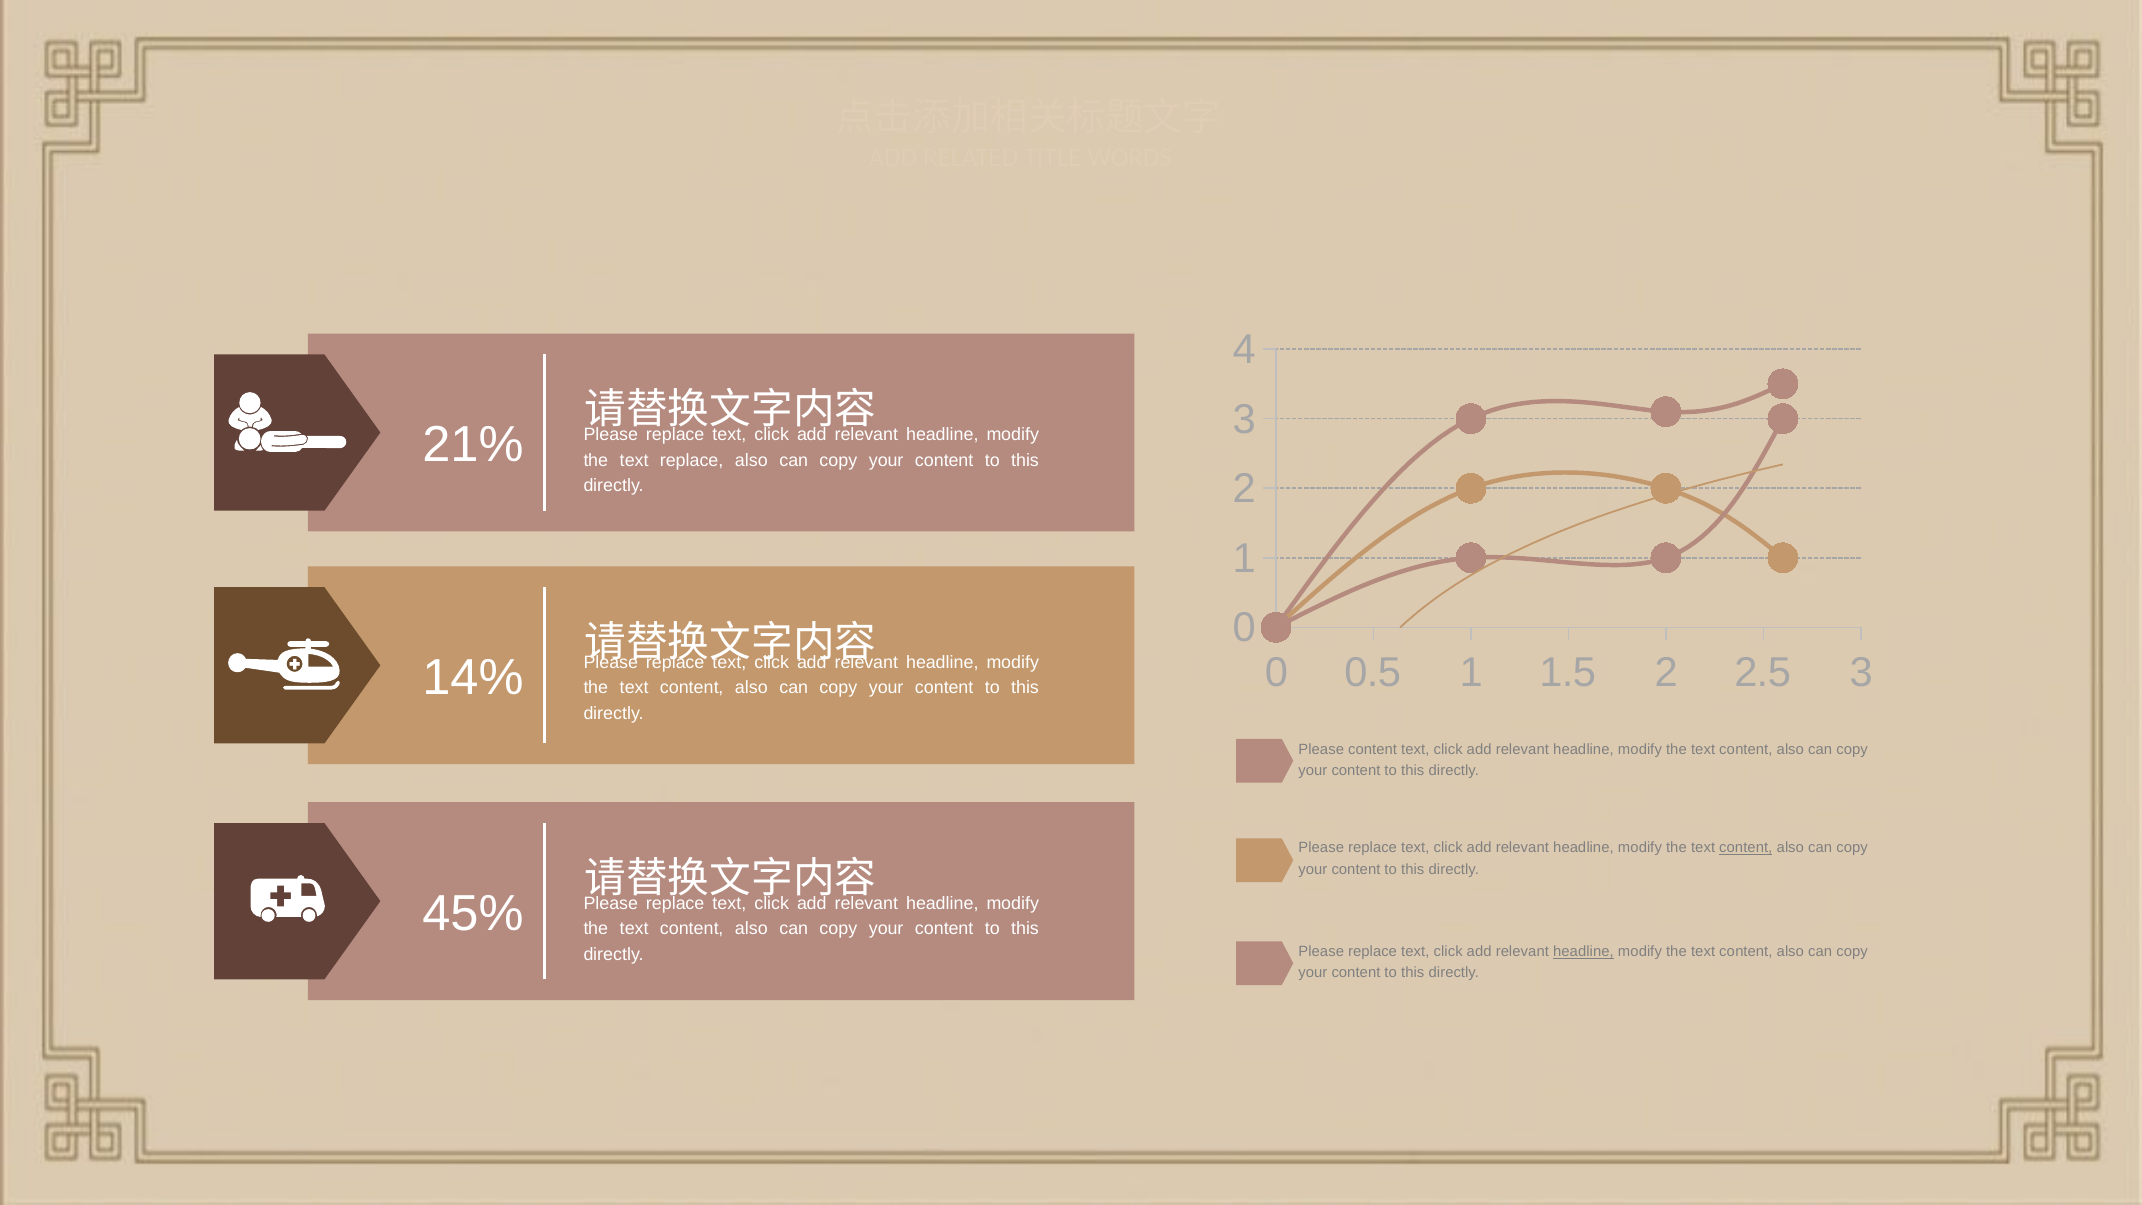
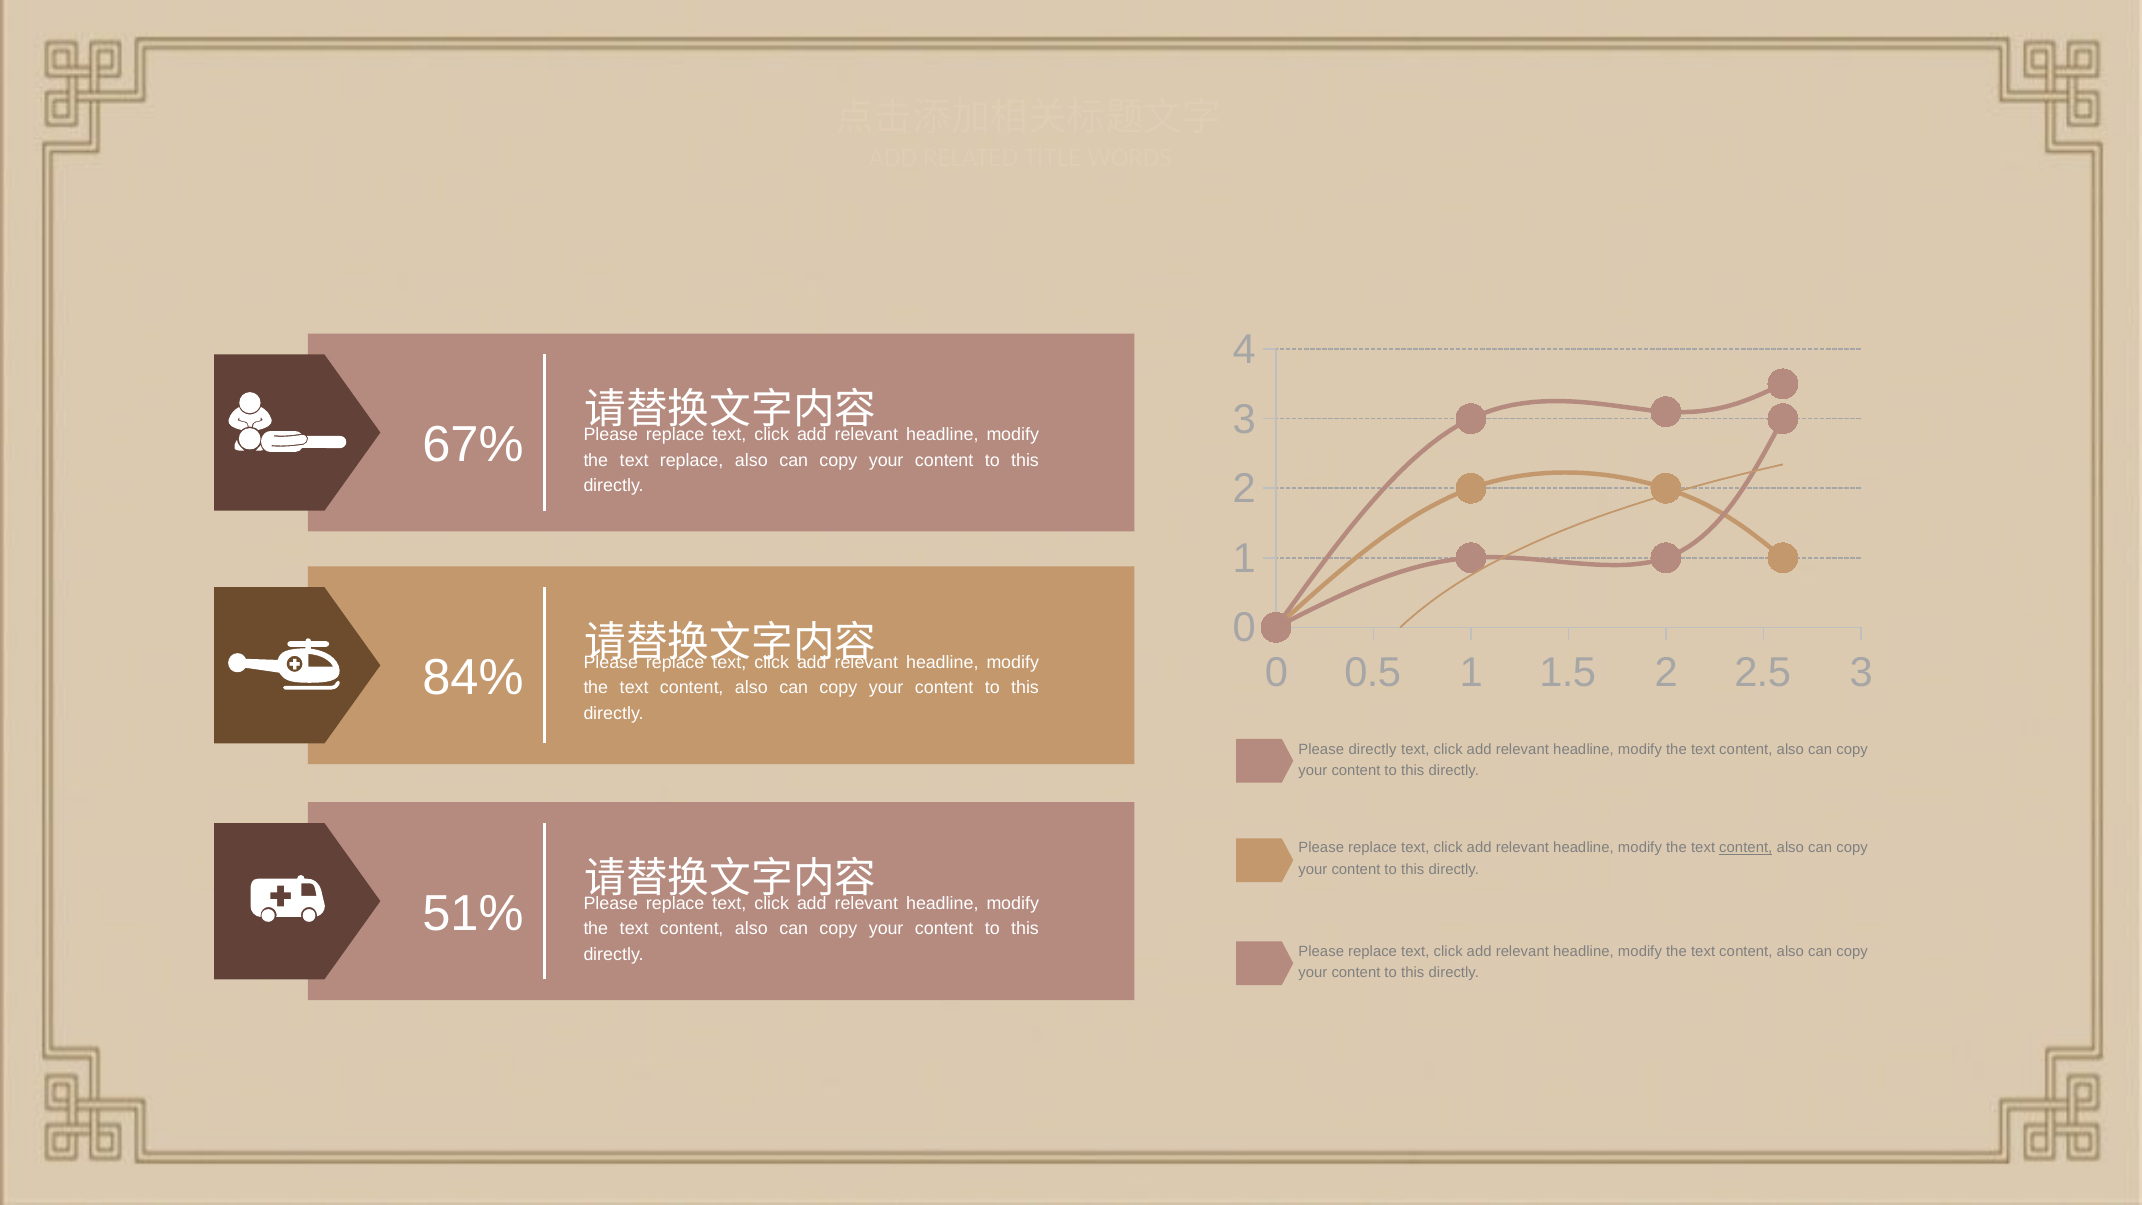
21%: 21% -> 67% (473, 445)
14%: 14% -> 84% (473, 678)
Please content: content -> directly (1373, 750)
45%: 45% -> 51% (473, 914)
headline underline: present -> none (1583, 952)
